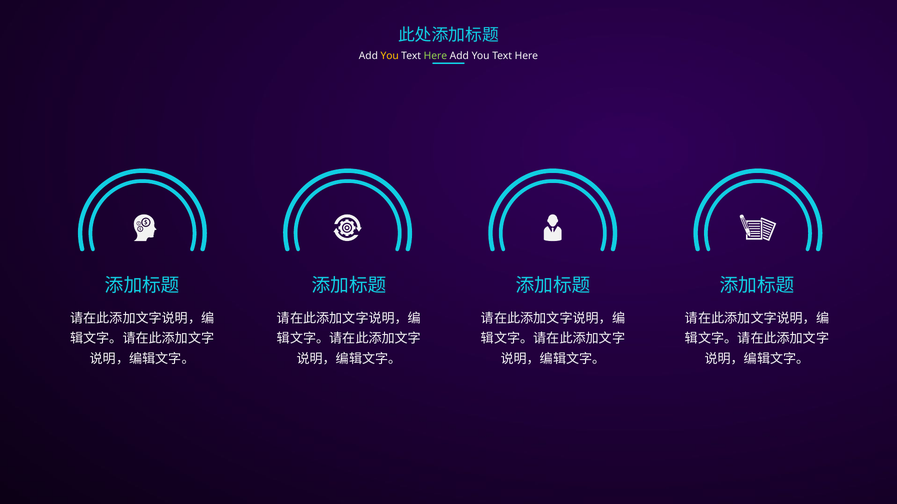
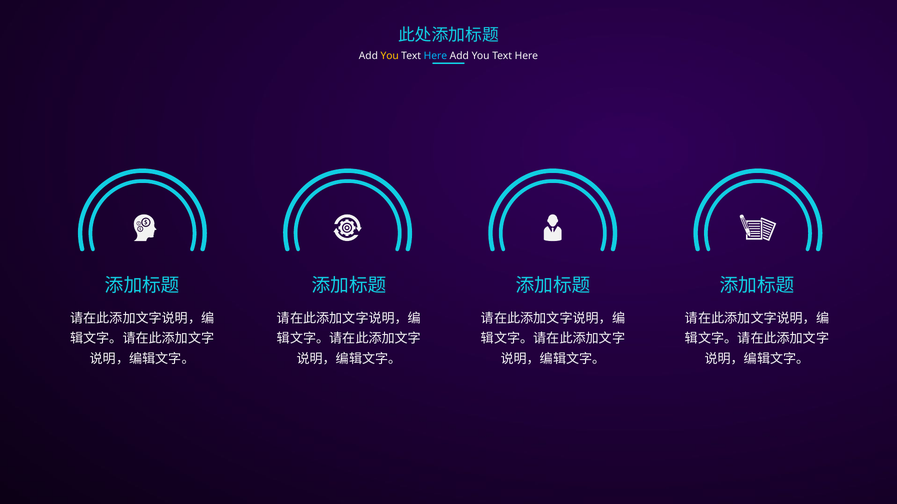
Here colour: light green -> light blue (435, 56)
